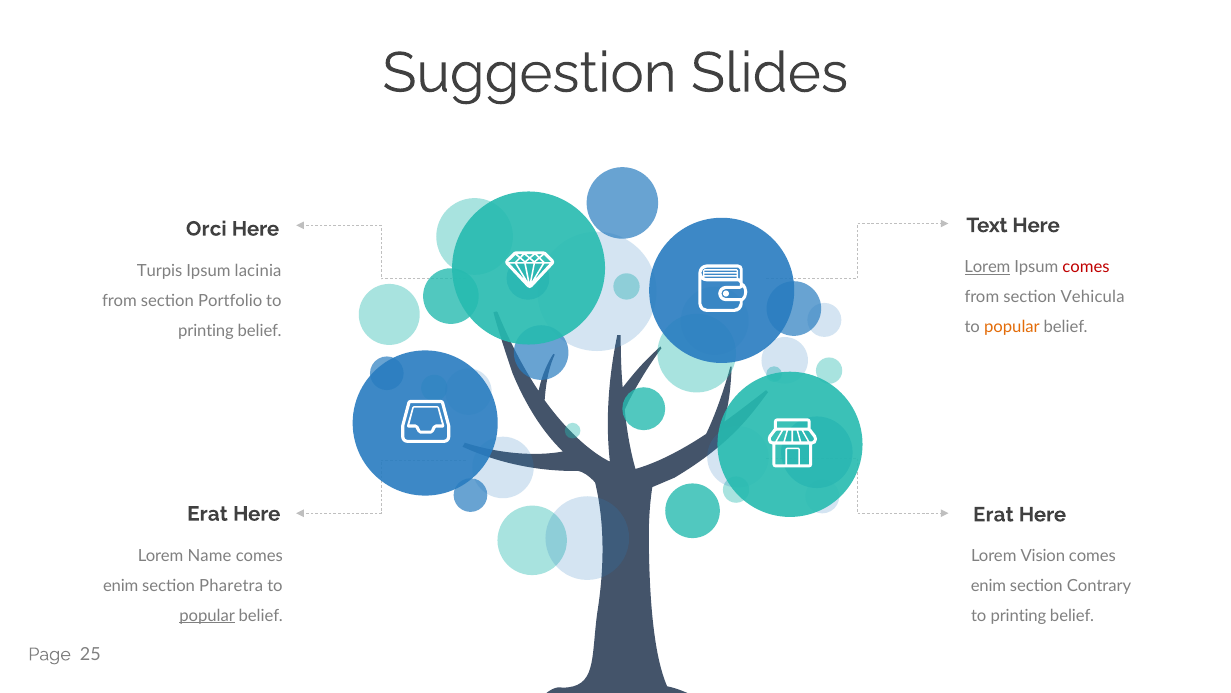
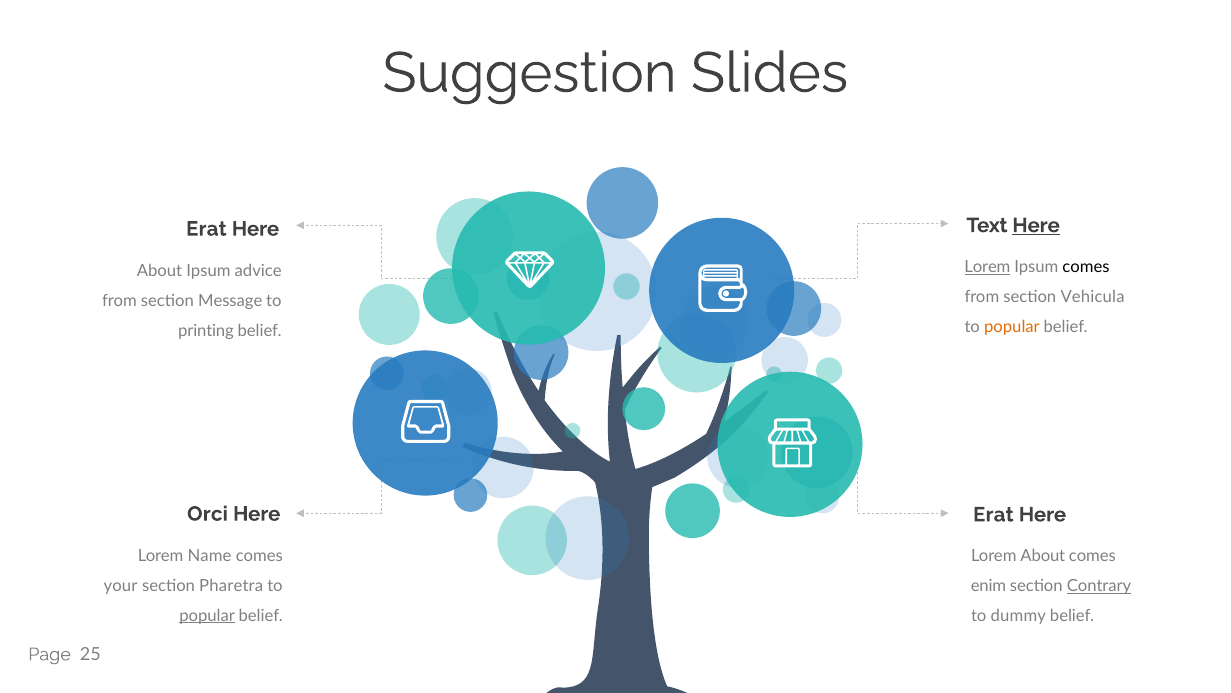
Here underline: none -> present (1036, 225)
Orci: Orci -> Erat (206, 229)
comes colour: red -> black (1086, 267)
Turpis: Turpis -> About (159, 270)
lacinia: lacinia -> advice (258, 270)
Portfolio: Portfolio -> Message (230, 300)
Erat: Erat -> Orci (207, 513)
Lorem Vision: Vision -> About (1043, 556)
enim: enim -> your (121, 585)
Contrary underline: none -> present (1099, 586)
printing: printing -> dummy (1018, 616)
